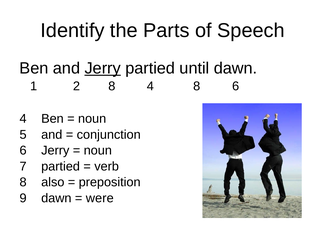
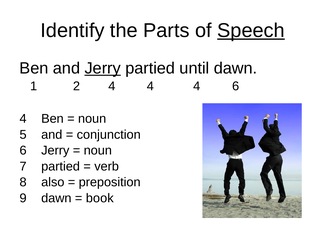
Speech underline: none -> present (251, 30)
2 8: 8 -> 4 (112, 86)
8: 8 -> 4 (197, 86)
were: were -> book (100, 198)
